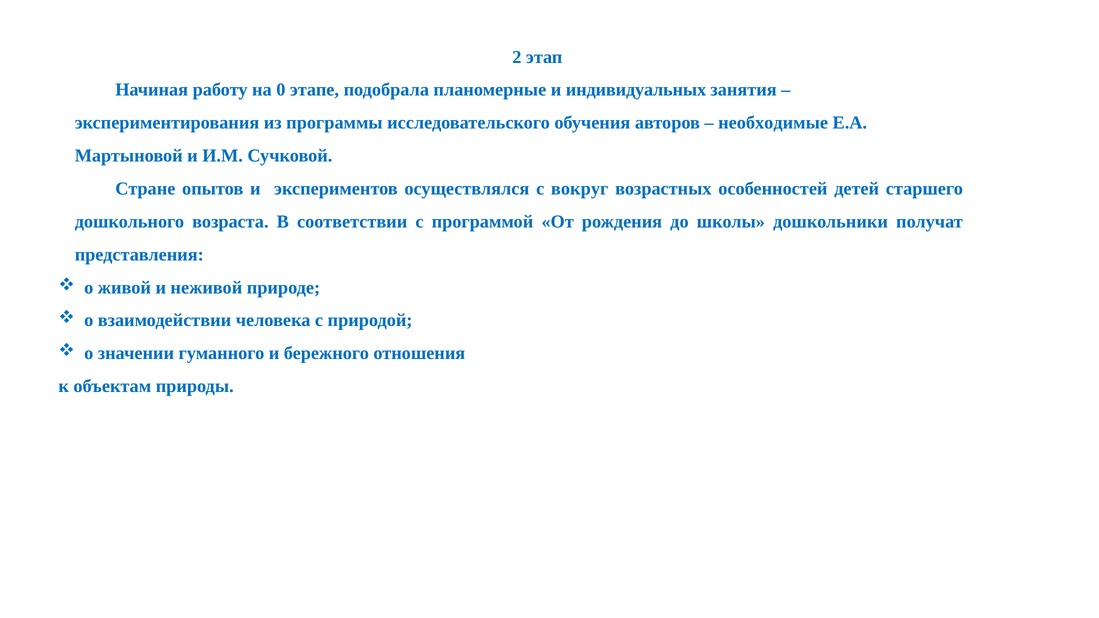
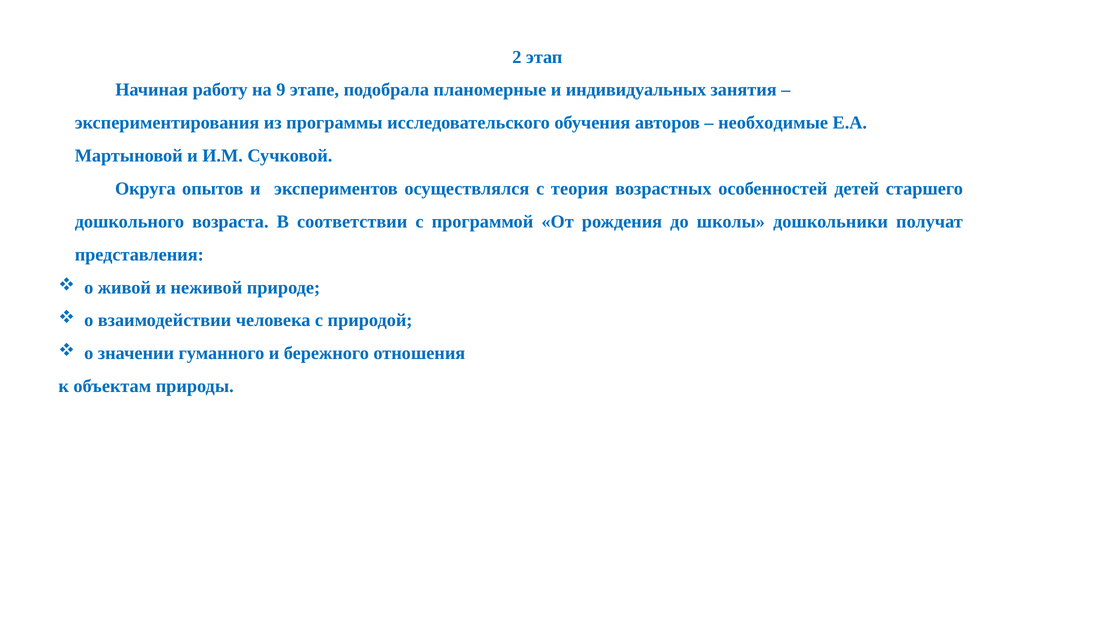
0: 0 -> 9 (281, 90)
Стране: Стране -> Округа (145, 189)
вокруг: вокруг -> теория (580, 189)
